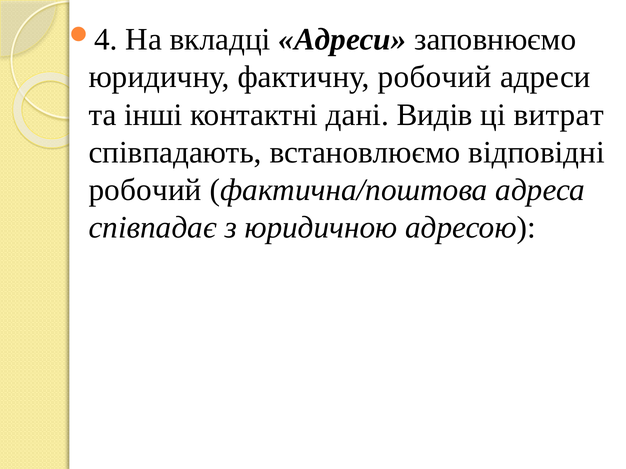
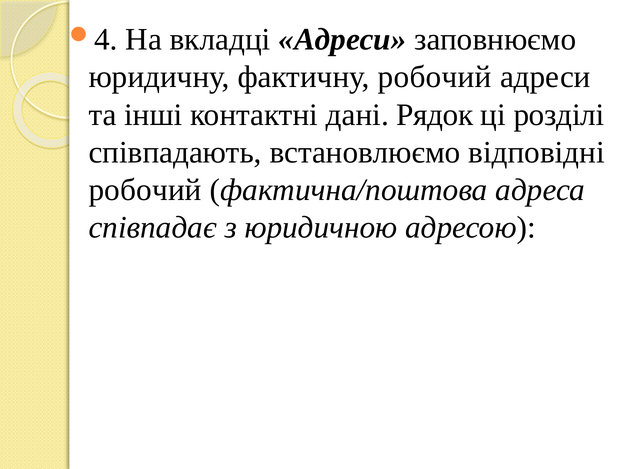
Видів: Видів -> Рядок (435, 115)
витрат: витрат -> розділі (559, 115)
